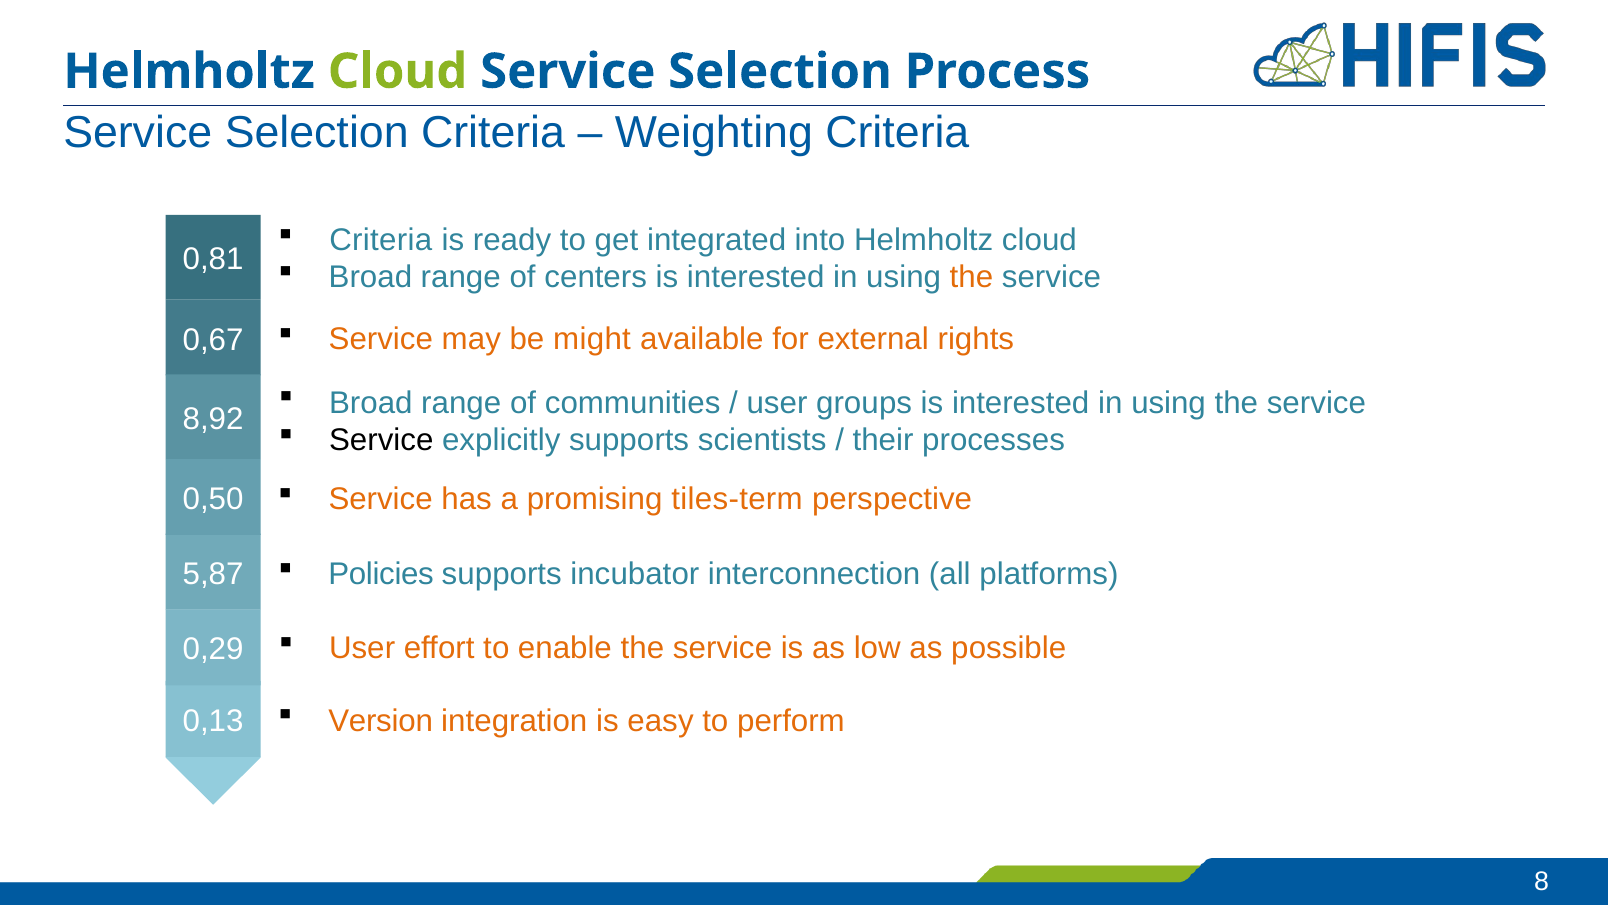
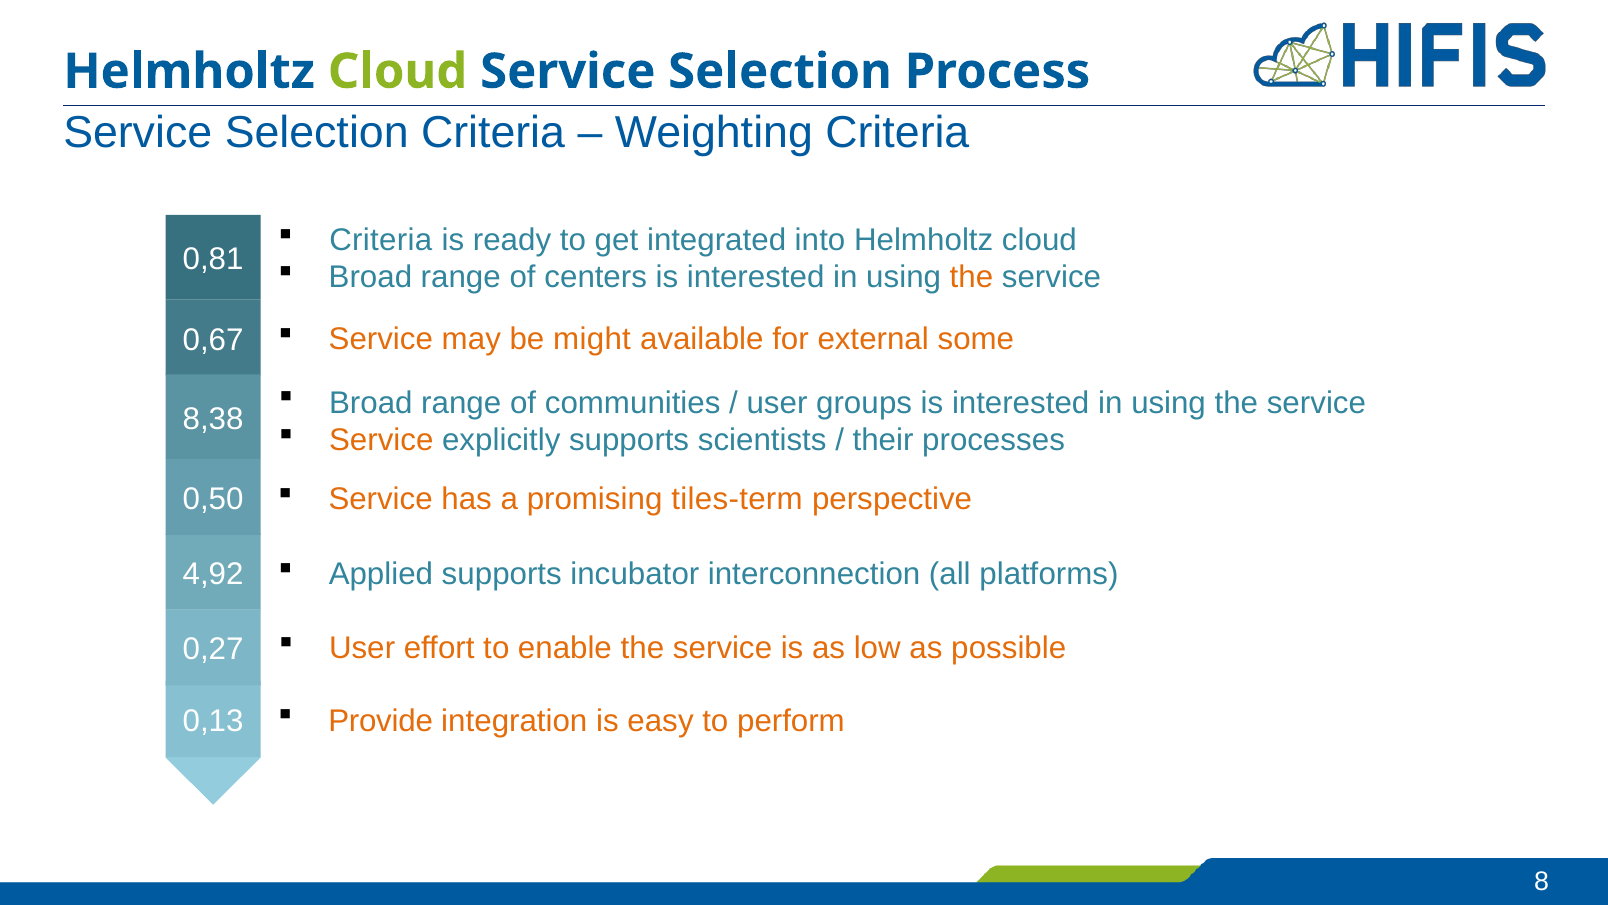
rights: rights -> some (976, 339)
8,92: 8,92 -> 8,38 (213, 419)
Service colour: black -> orange (381, 440)
Policies: Policies -> Applied (381, 574)
5,87: 5,87 -> 4,92 (213, 573)
0,29: 0,29 -> 0,27 (213, 649)
Version: Version -> Provide (381, 720)
